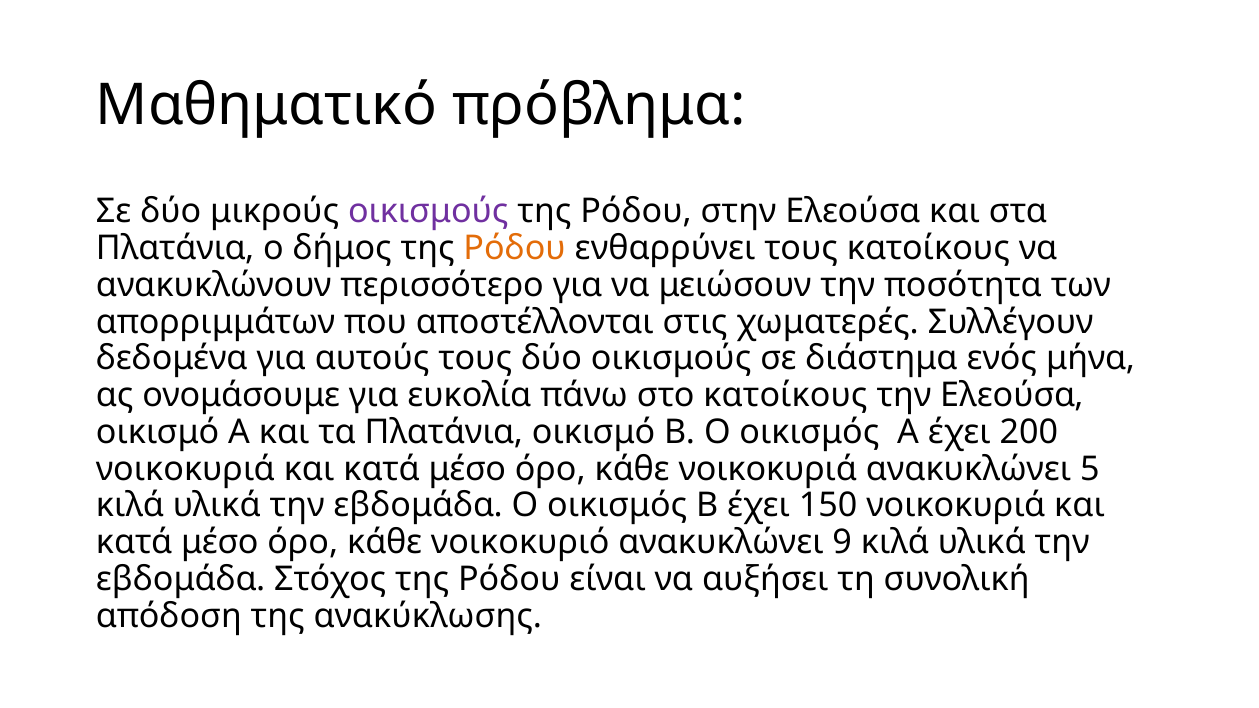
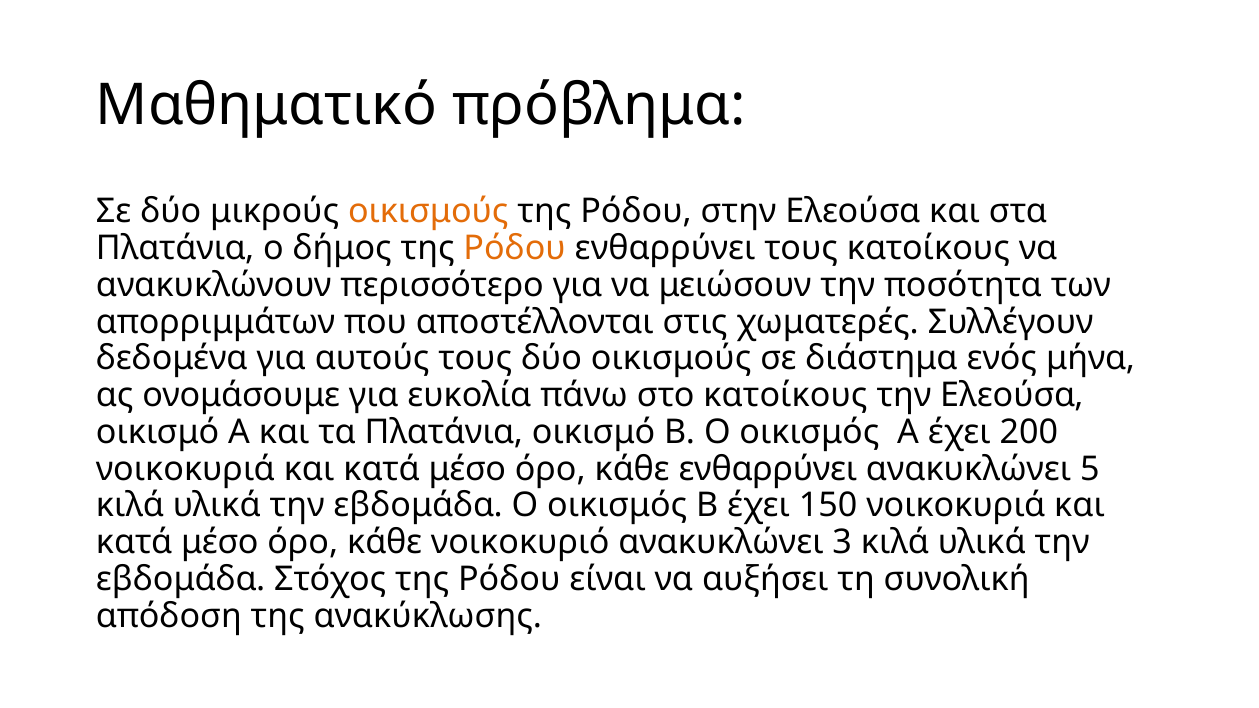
οικισμούς colour: purple -> orange (428, 211)
κάθε νοικοκυριά: νοικοκυριά -> ενθαρρύνει (768, 469)
9: 9 -> 3 (842, 543)
